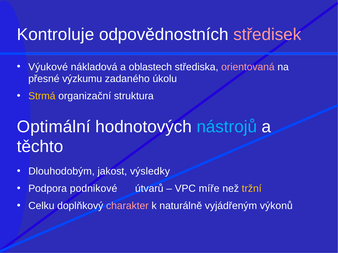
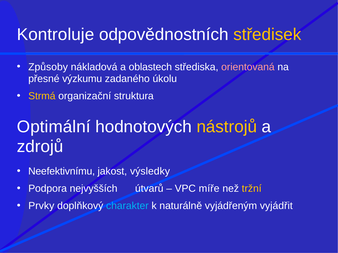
středisek colour: pink -> yellow (267, 35)
Výukové: Výukové -> Způsoby (48, 67)
nástrojů colour: light blue -> yellow (227, 127)
těchto: těchto -> zdrojů (40, 147)
Dlouhodobým: Dlouhodobým -> Neefektivnímu (62, 172)
podnikové: podnikové -> nejvyšších (94, 189)
Celku: Celku -> Prvky (41, 206)
charakter colour: pink -> light blue (127, 206)
výkonů: výkonů -> vyjádřit (276, 206)
